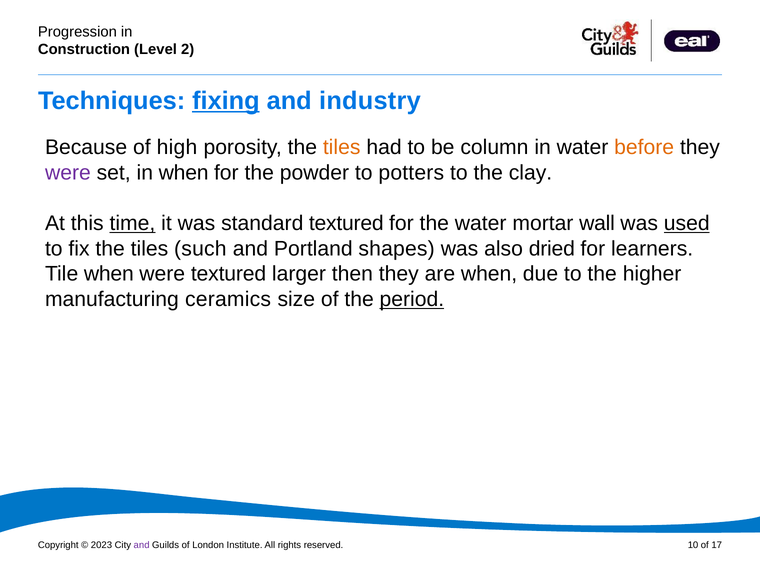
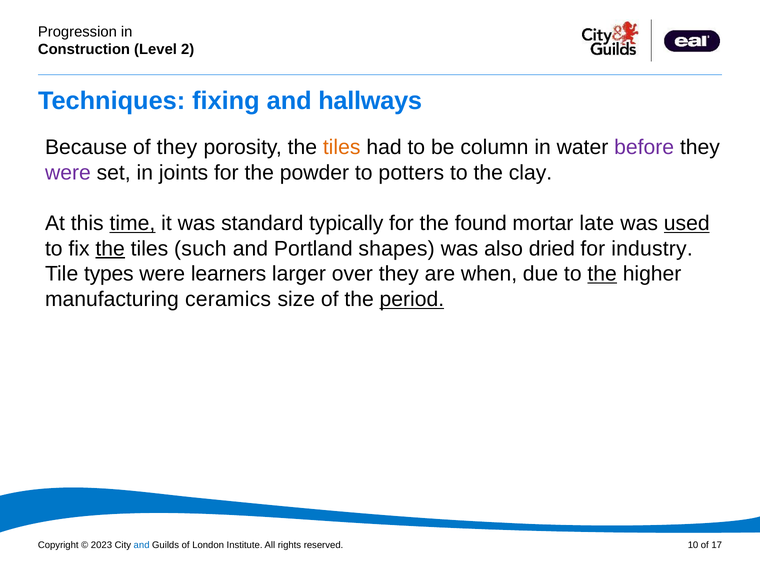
fixing underline: present -> none (226, 101)
industry: industry -> hallways (370, 101)
of high: high -> they (177, 147)
before colour: orange -> purple (644, 147)
in when: when -> joints (184, 173)
standard textured: textured -> typically (346, 223)
the water: water -> found (481, 223)
wall: wall -> late (597, 223)
the underline: none -> present (110, 249)
learners: learners -> industry (652, 249)
Tile when: when -> types (109, 274)
were textured: textured -> learners (229, 274)
then: then -> over (352, 274)
the underline: none -> present (602, 274)
and colour: purple -> blue (142, 545)
